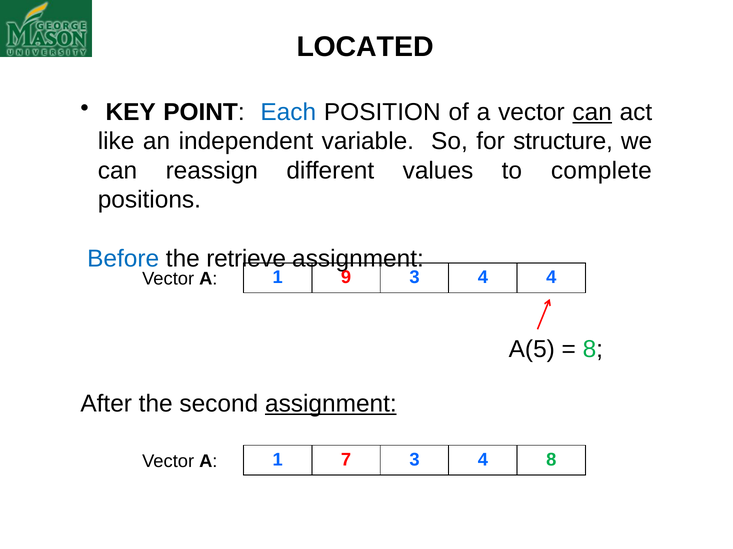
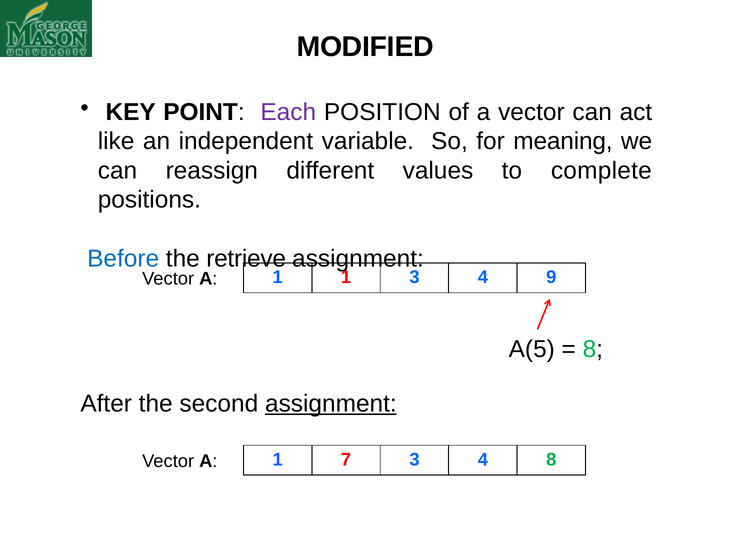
LOCATED: LOCATED -> MODIFIED (365, 47)
Each colour: blue -> purple (288, 112)
can underline: present -> none (592, 112)
structure: structure -> meaning (563, 142)
1 9: 9 -> 1 (346, 278)
4 4: 4 -> 9 (551, 278)
